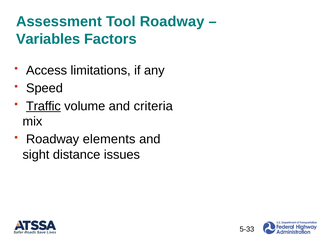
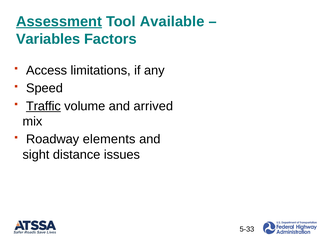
Assessment underline: none -> present (59, 21)
Tool Roadway: Roadway -> Available (172, 21)
criteria: criteria -> arrived (153, 106)
